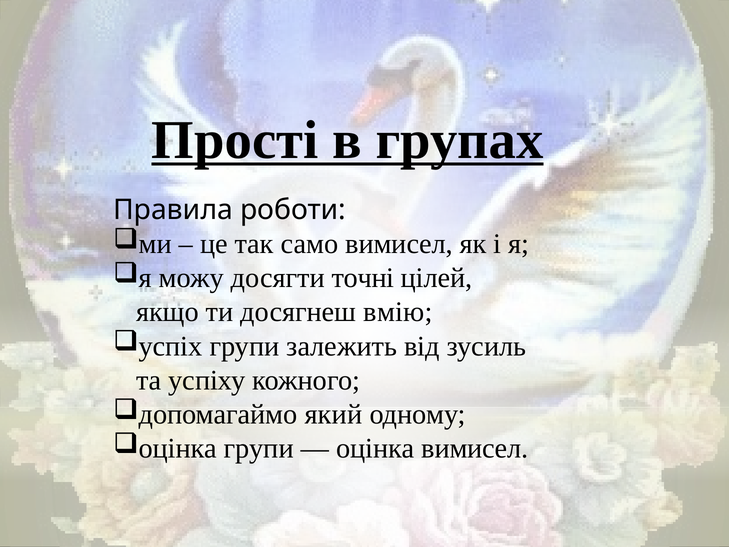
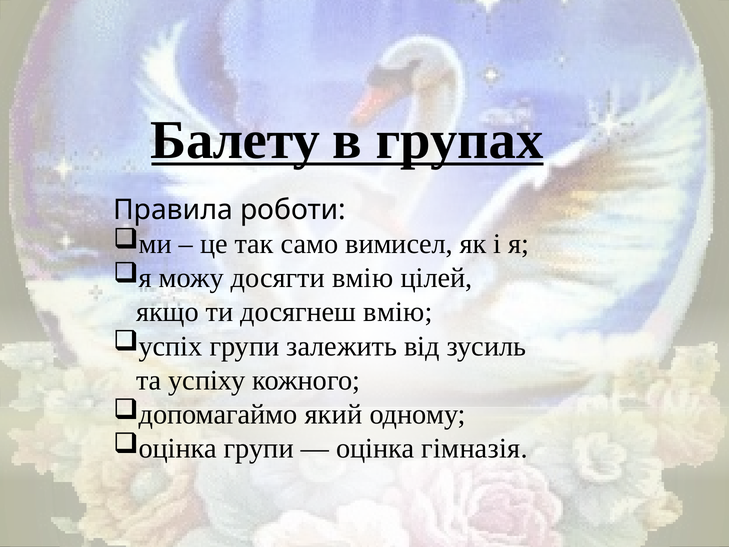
Прості: Прості -> Балету (235, 140)
досягти точні: точні -> вмію (363, 278)
оцінка вимисел: вимисел -> гімназія (475, 448)
